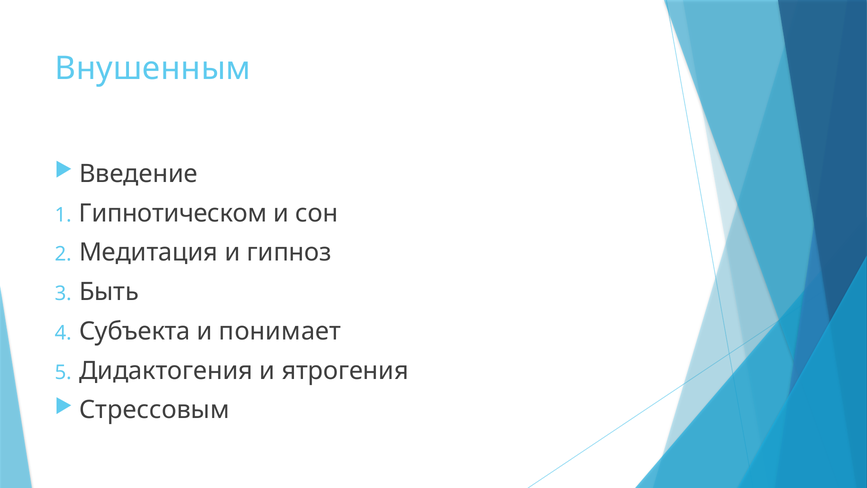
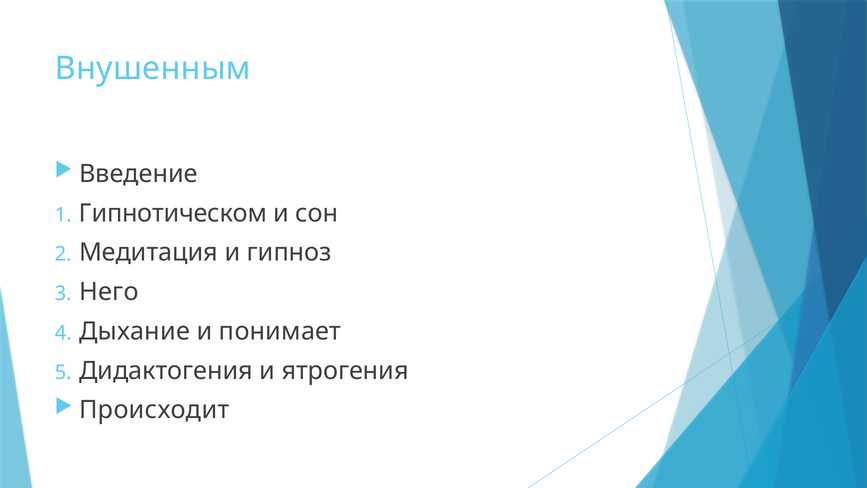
Быть: Быть -> Него (109, 292)
Субъекта: Субъекта -> Дыхание (135, 331)
Стрессовым: Стрессовым -> Происходит (154, 410)
